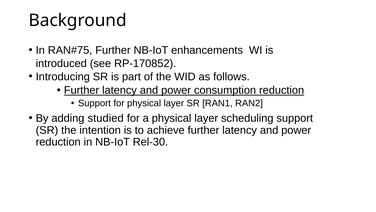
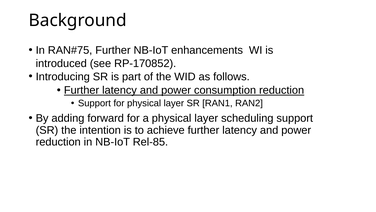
studied: studied -> forward (106, 118)
Rel-30: Rel-30 -> Rel-85 (150, 142)
